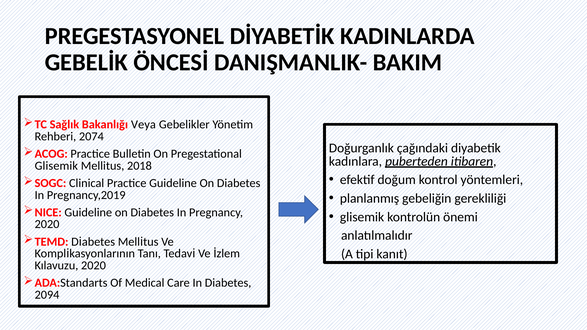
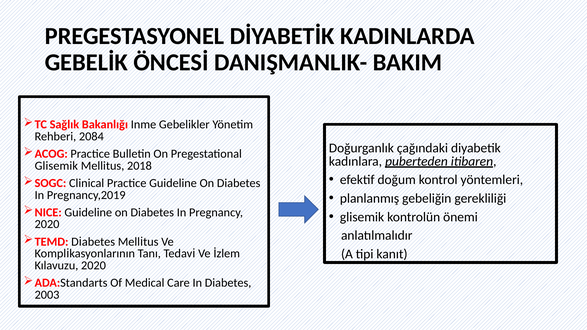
Veya: Veya -> Inme (144, 125)
2074: 2074 -> 2084 (91, 137)
2094: 2094 -> 2003 (47, 295)
